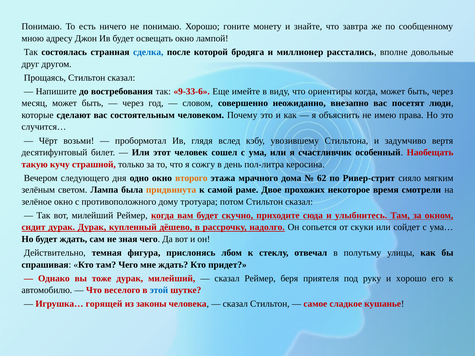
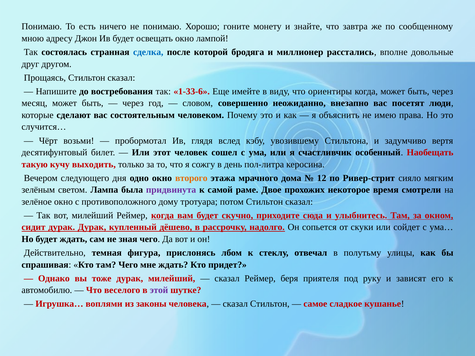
9-33-6: 9-33-6 -> 1-33-6 (192, 91)
страшной: страшной -> выходить (94, 164)
62: 62 -> 12 (322, 178)
придвинута colour: orange -> purple (171, 190)
и хорошо: хорошо -> зависят (411, 279)
этой colour: blue -> purple (159, 290)
горящей: горящей -> воплями (104, 304)
